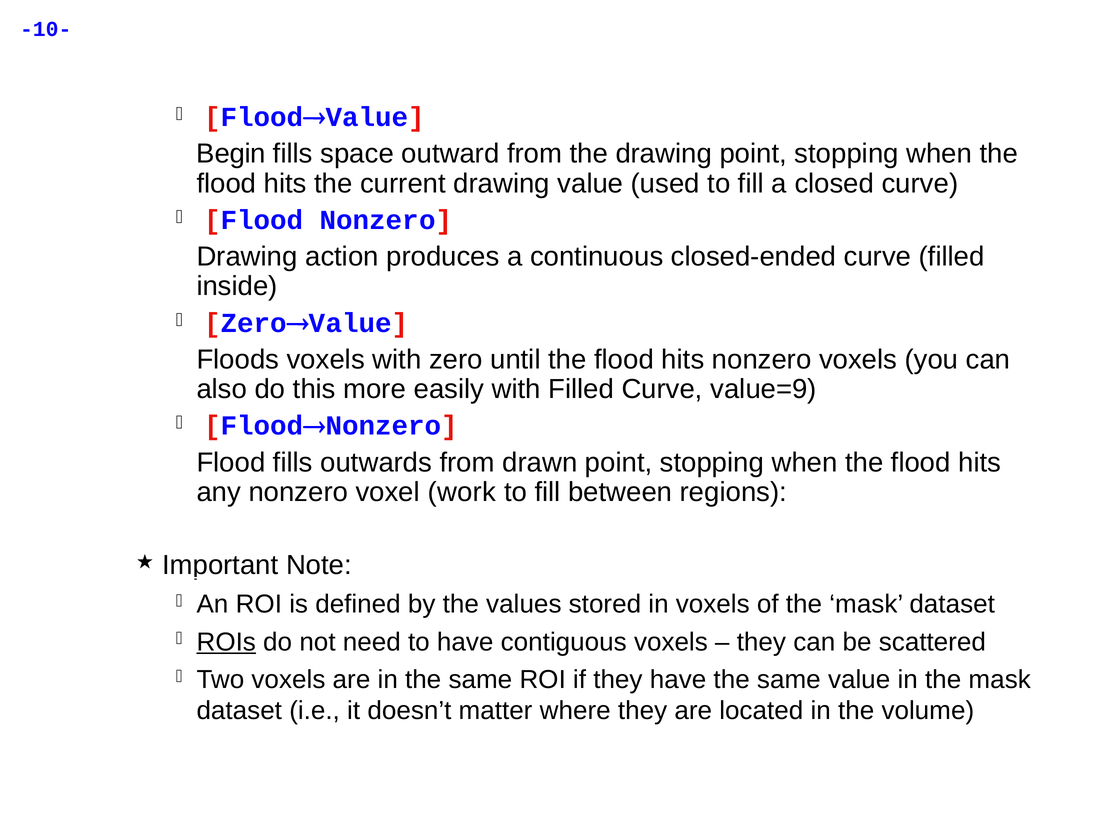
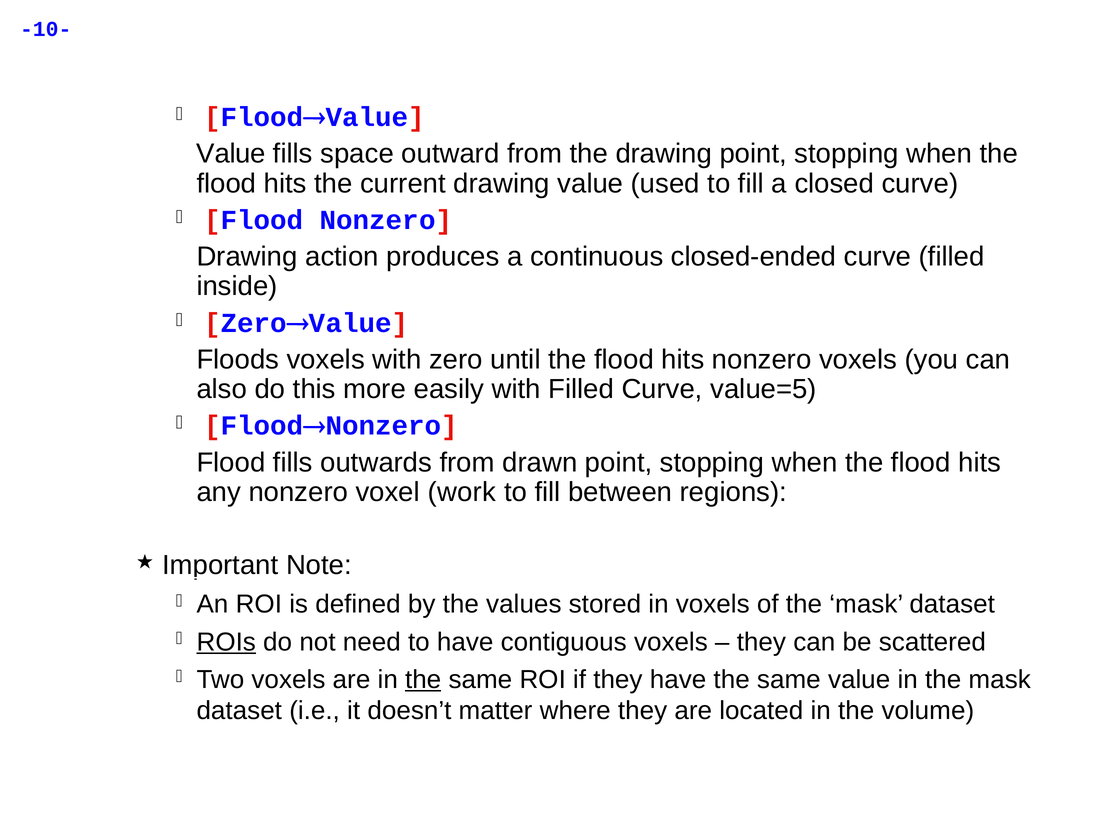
Begin: Begin -> Value (231, 154)
value=9: value=9 -> value=5 (764, 390)
the underline: none -> present (423, 680)
